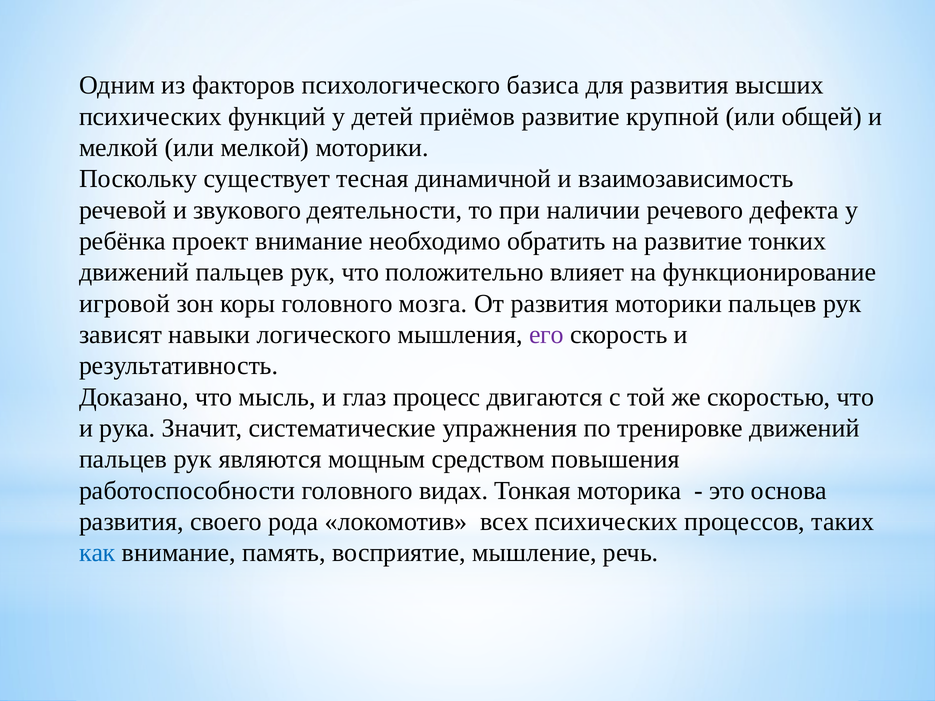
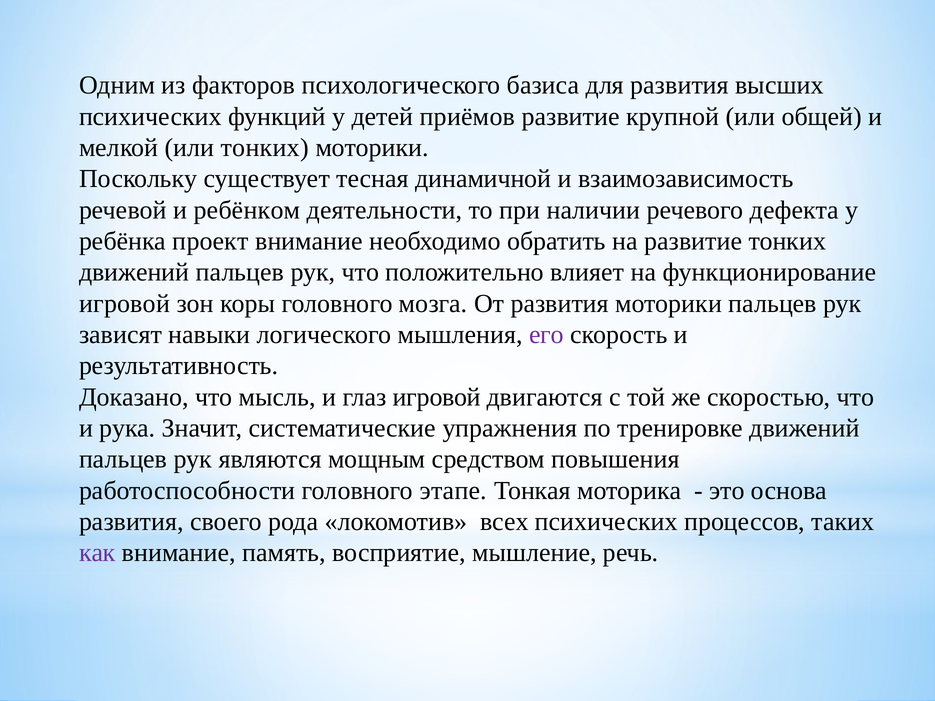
или мелкой: мелкой -> тонких (265, 148)
звукового: звукового -> ребёнком (247, 210)
глаз процесс: процесс -> игровой (437, 397)
видах: видах -> этапе (453, 491)
как colour: blue -> purple (97, 553)
